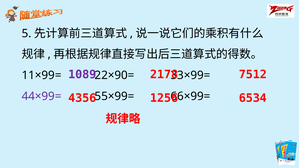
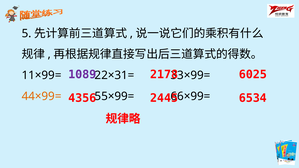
7512: 7512 -> 6025 (253, 75)
22×90=: 22×90= -> 22×31= (115, 75)
44×99= colour: purple -> orange (42, 96)
1256: 1256 -> 2445 (164, 98)
